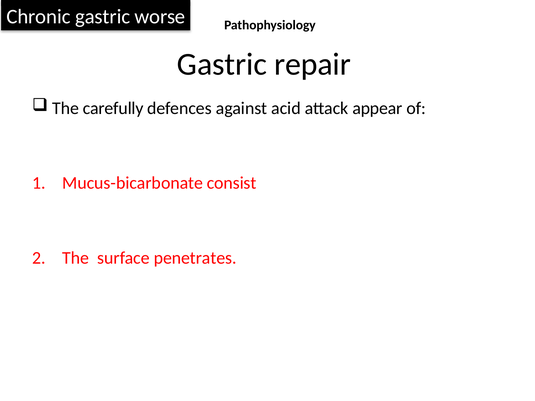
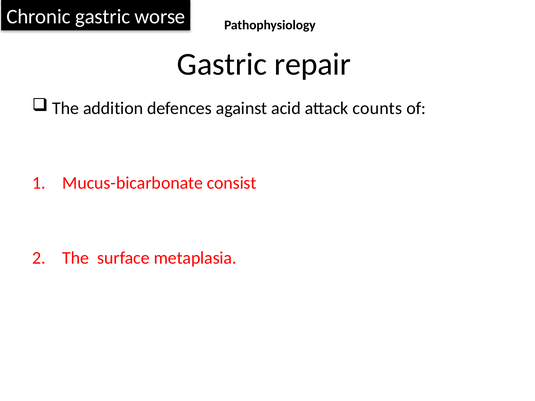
carefully: carefully -> addition (113, 108)
appear: appear -> counts (377, 108)
penetrates: penetrates -> metaplasia (195, 258)
